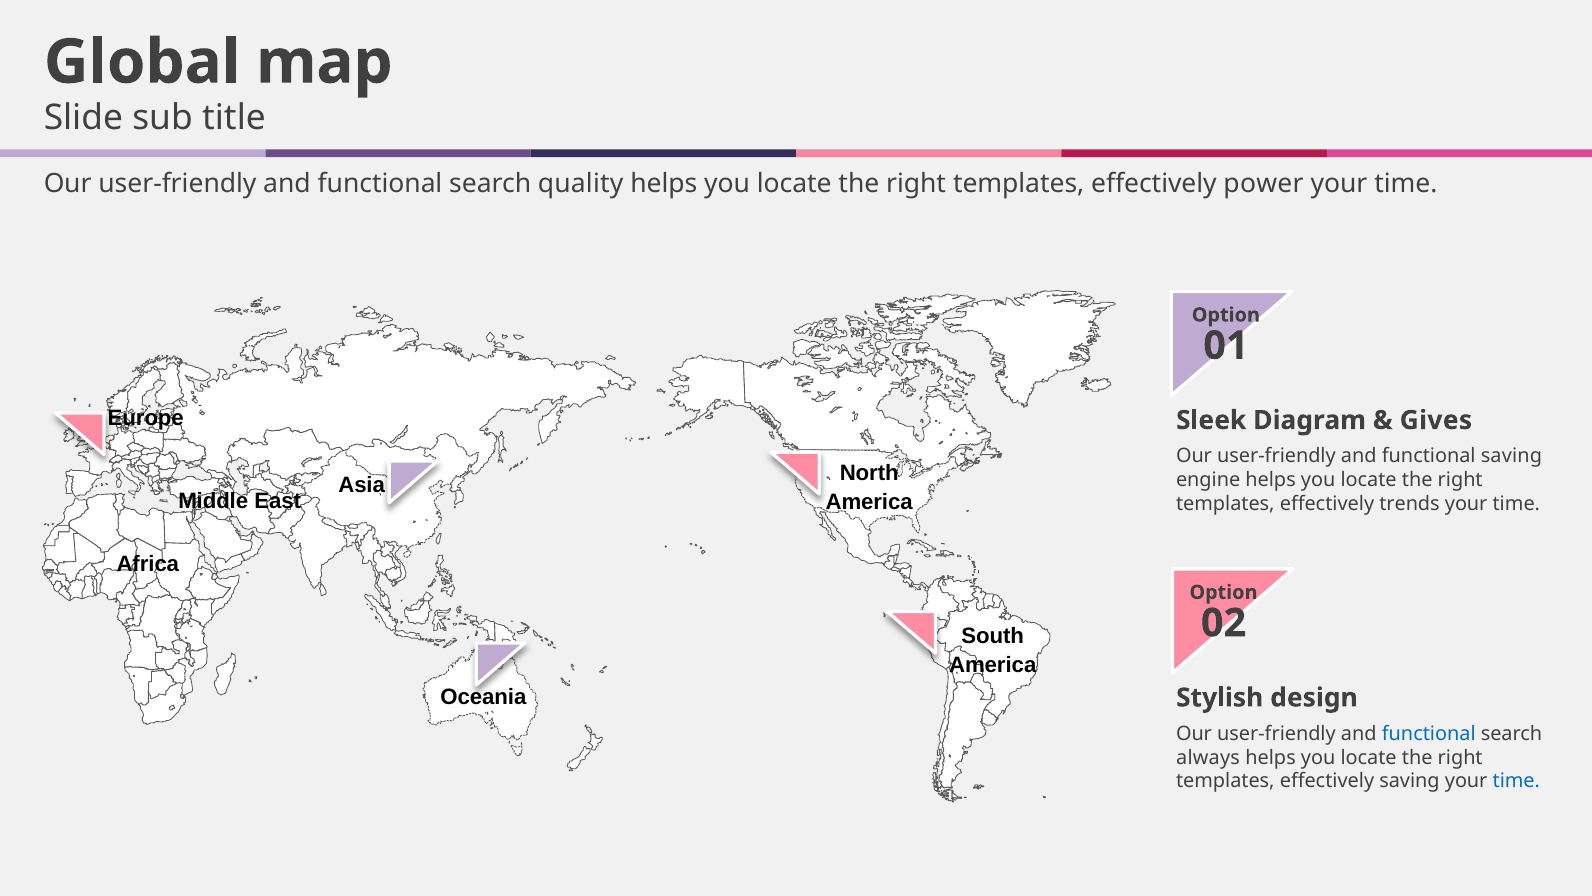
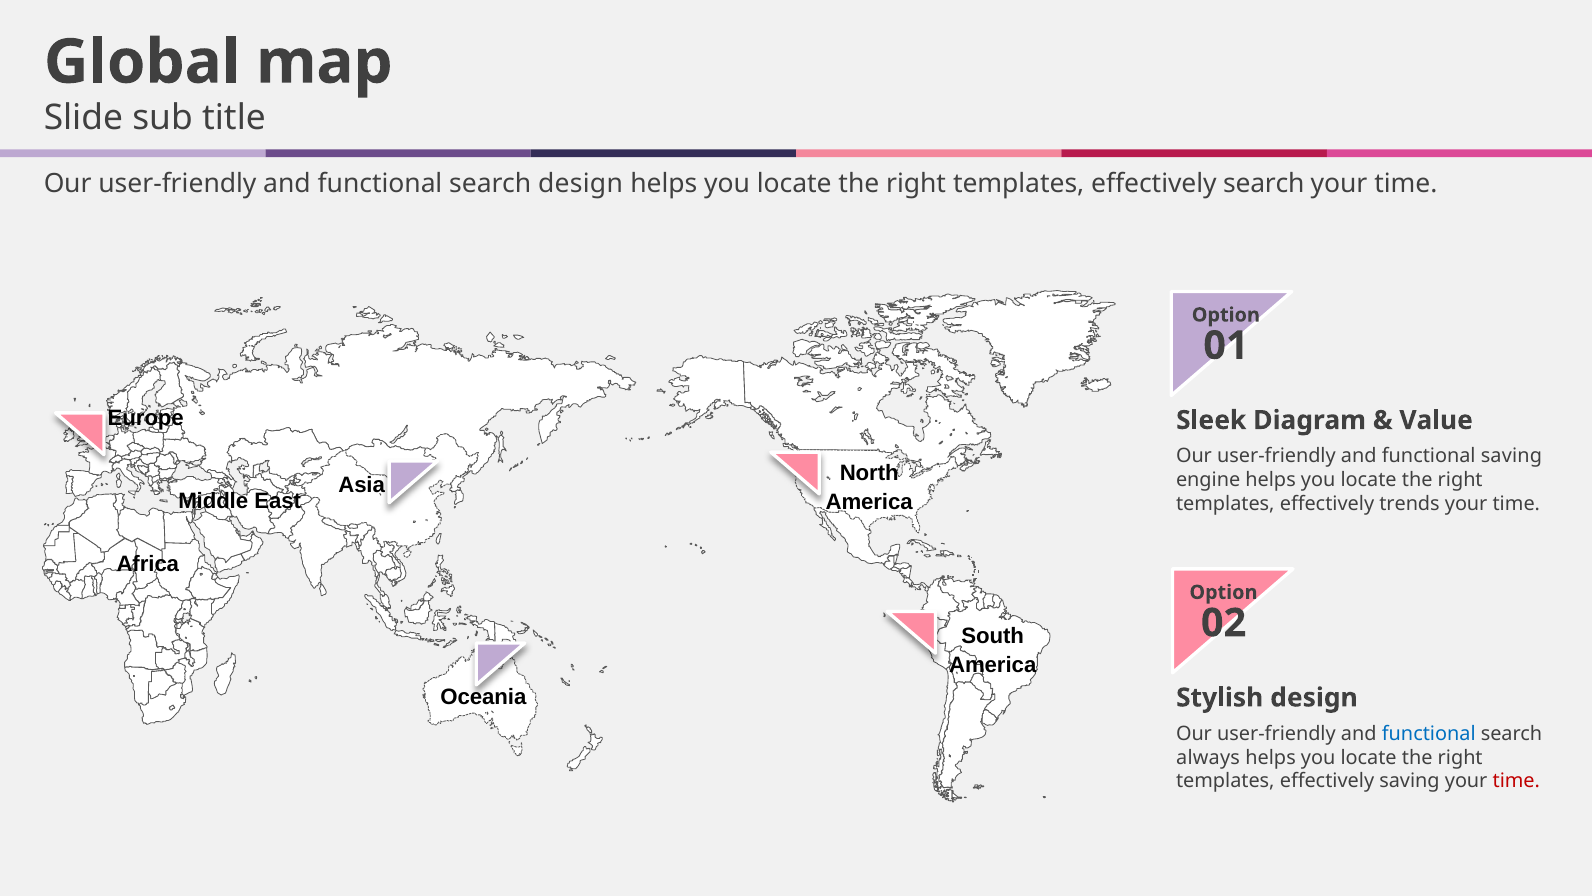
search quality: quality -> design (581, 183)
effectively power: power -> search (1264, 183)
Gives: Gives -> Value (1436, 420)
time colour: blue -> red (1516, 781)
